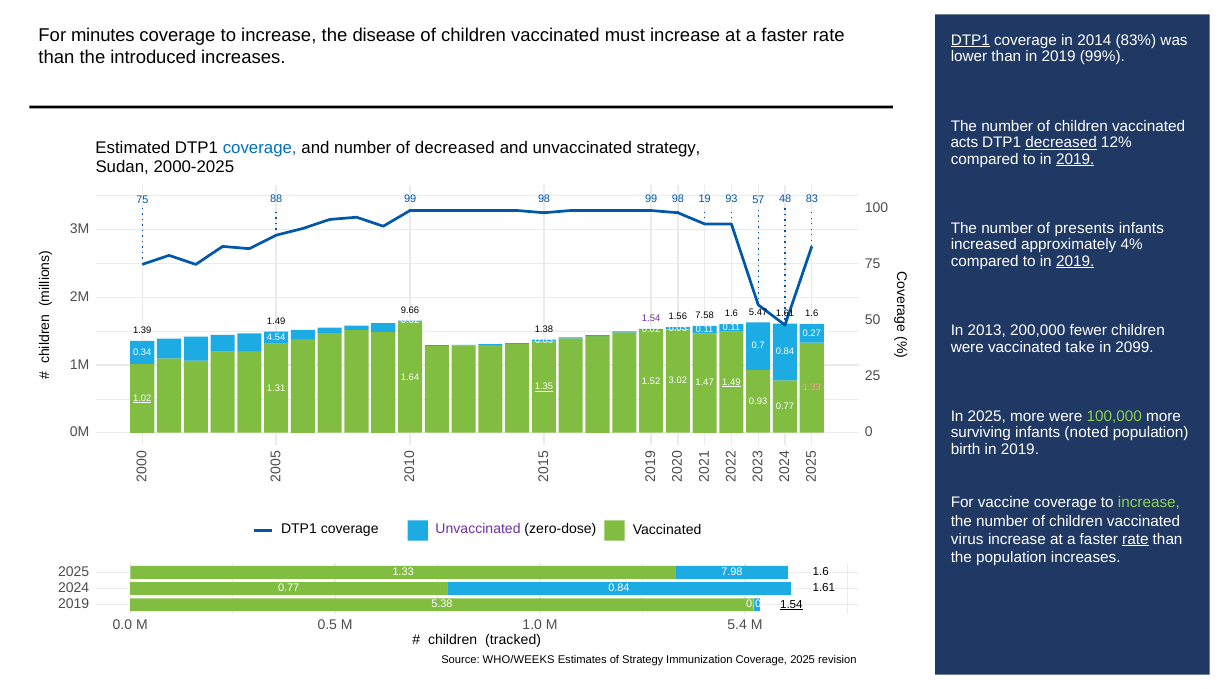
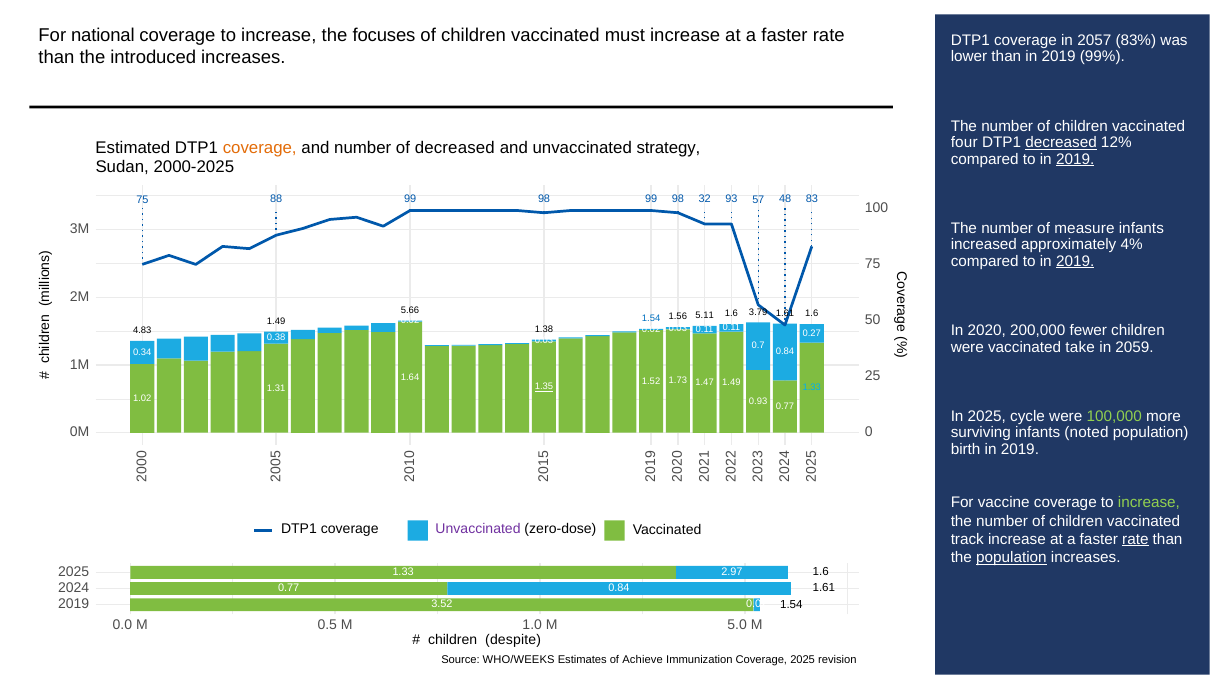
minutes: minutes -> national (103, 35)
disease: disease -> focuses (384, 35)
DTP1 underline: present -> none (970, 40)
2014: 2014 -> 2057 (1094, 40)
acts: acts -> four (964, 143)
coverage colour: blue -> orange (260, 148)
19: 19 -> 32 (705, 199)
presents: presents -> measure (1084, 228)
9.66: 9.66 -> 5.66 (410, 310)
1.54 colour: purple -> blue (651, 318)
7.58: 7.58 -> 5.11 (705, 316)
5.47: 5.47 -> 3.79 (758, 312)
2013: 2013 -> 2020 (987, 331)
1.39: 1.39 -> 4.83 (142, 330)
4.54: 4.54 -> 0.38 (276, 337)
2099: 2099 -> 2059 (1135, 347)
3.02: 3.02 -> 1.73 (678, 381)
1.49 underline: present -> none (731, 382)
1.33 colour: pink -> light blue (812, 387)
1.02 underline: present -> none (142, 398)
2025 more: more -> cycle (1028, 416)
virus: virus -> track (967, 539)
population underline: none -> present (1011, 558)
7.98: 7.98 -> 2.97 (732, 572)
1.54 underline: present -> none (791, 604)
5.38: 5.38 -> 3.52 (442, 604)
5.4: 5.4 -> 5.0 (737, 625)
tracked: tracked -> despite (513, 640)
of Strategy: Strategy -> Achieve (643, 660)
